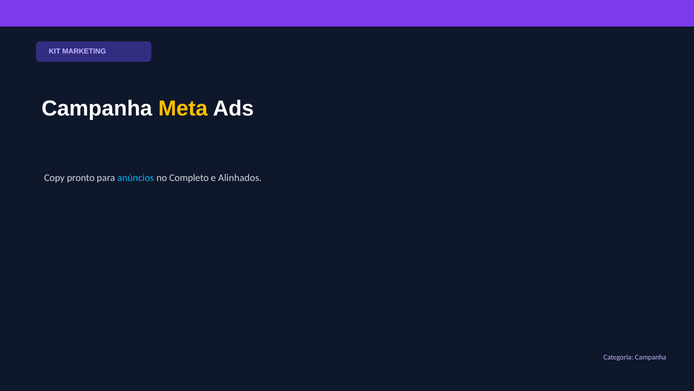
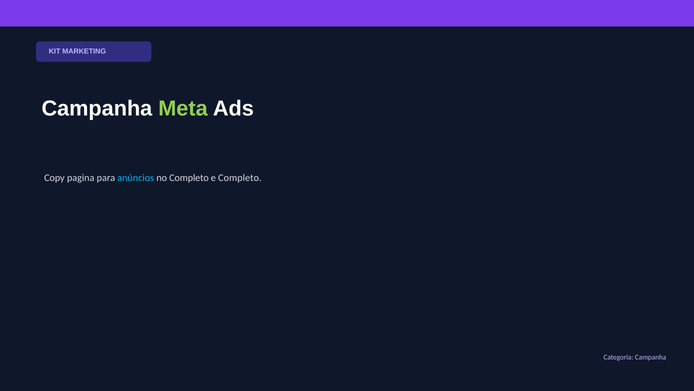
Meta colour: yellow -> light green (183, 108)
pronto: pronto -> pagina (81, 178)
e Alinhados: Alinhados -> Completo (240, 178)
